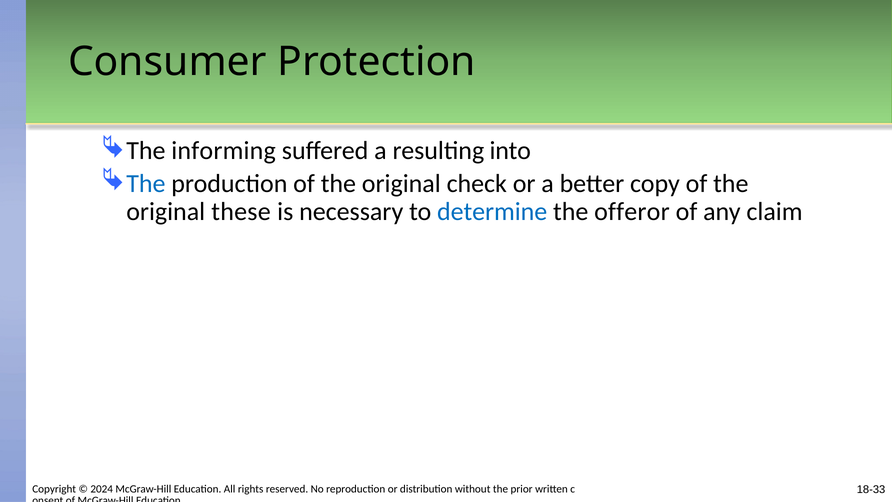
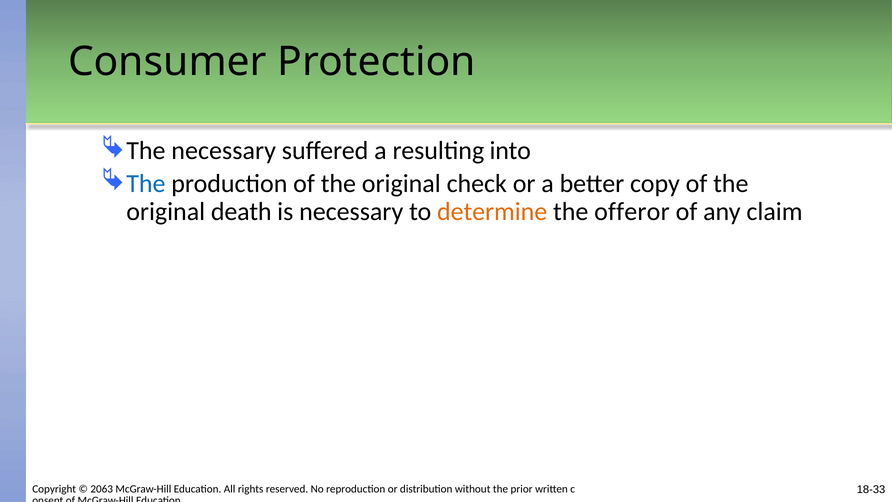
The informing: informing -> necessary (224, 151)
these: these -> death (241, 212)
determine colour: blue -> orange (492, 212)
2024: 2024 -> 2063 (102, 489)
